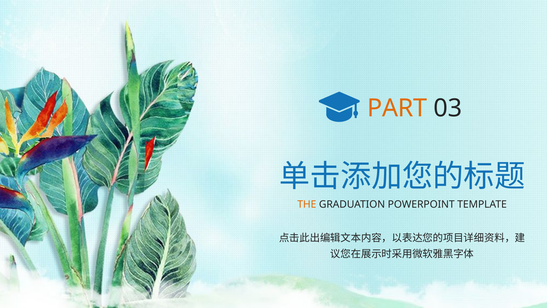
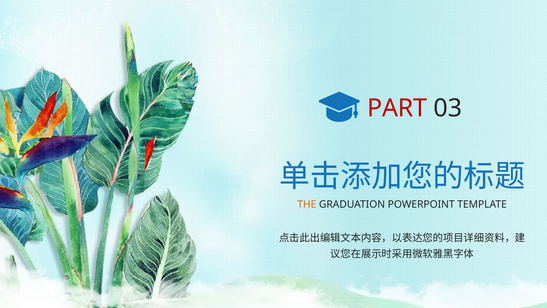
PART colour: orange -> red (397, 108)
